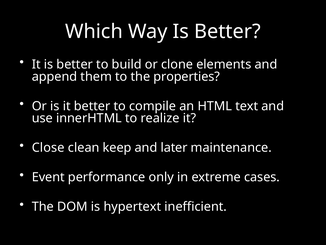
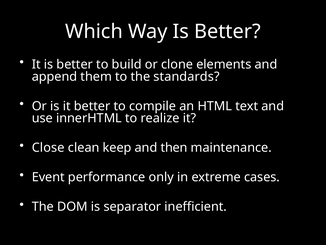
properties: properties -> standards (186, 76)
later: later -> then (174, 147)
hypertext: hypertext -> separator (132, 206)
